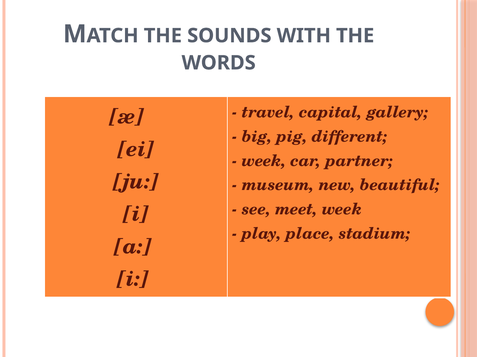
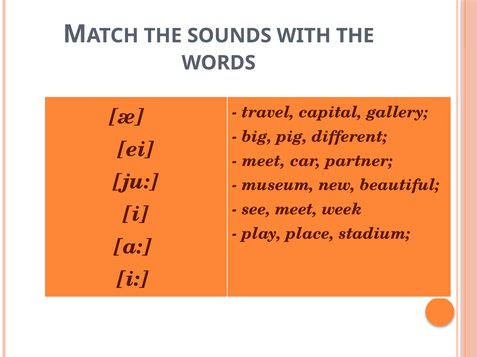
week: week -> meet (264, 161)
